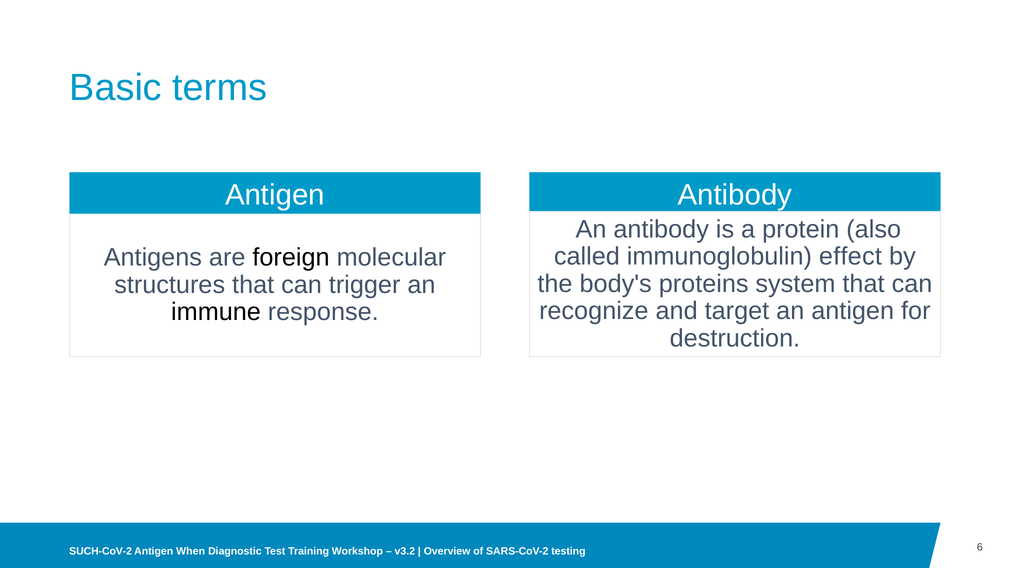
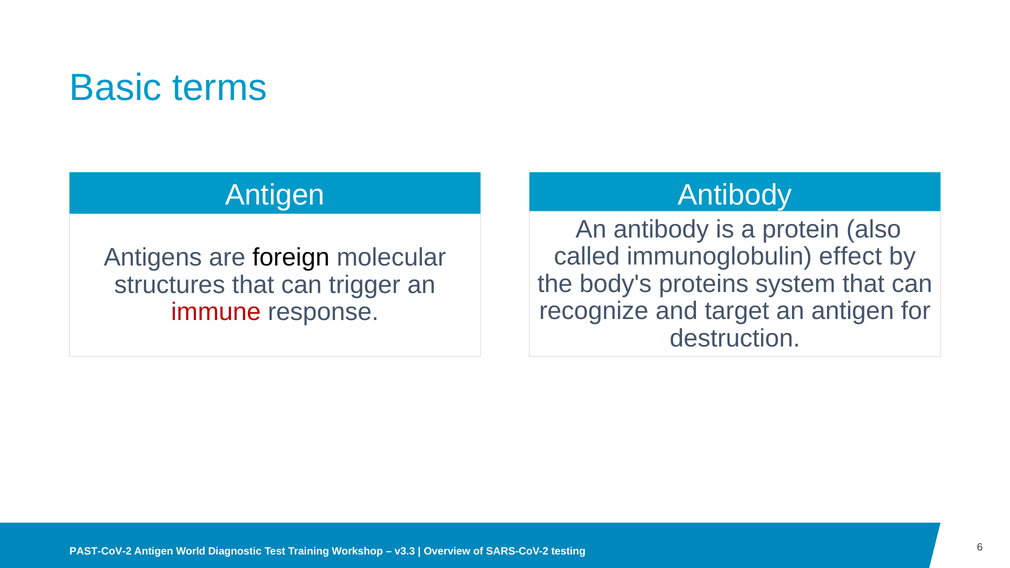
immune colour: black -> red (216, 312)
SUCH-CoV-2: SUCH-CoV-2 -> PAST-CoV-2 (101, 551)
When: When -> World (191, 551)
v3.2: v3.2 -> v3.3 (405, 551)
